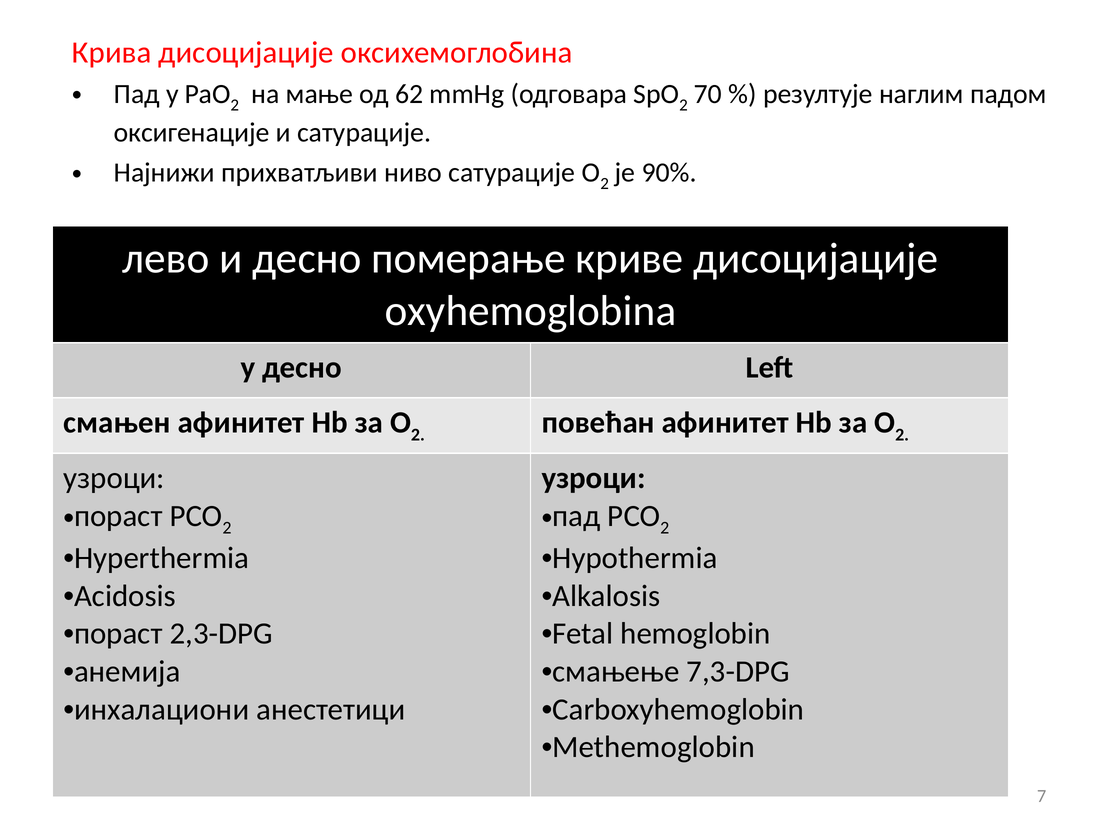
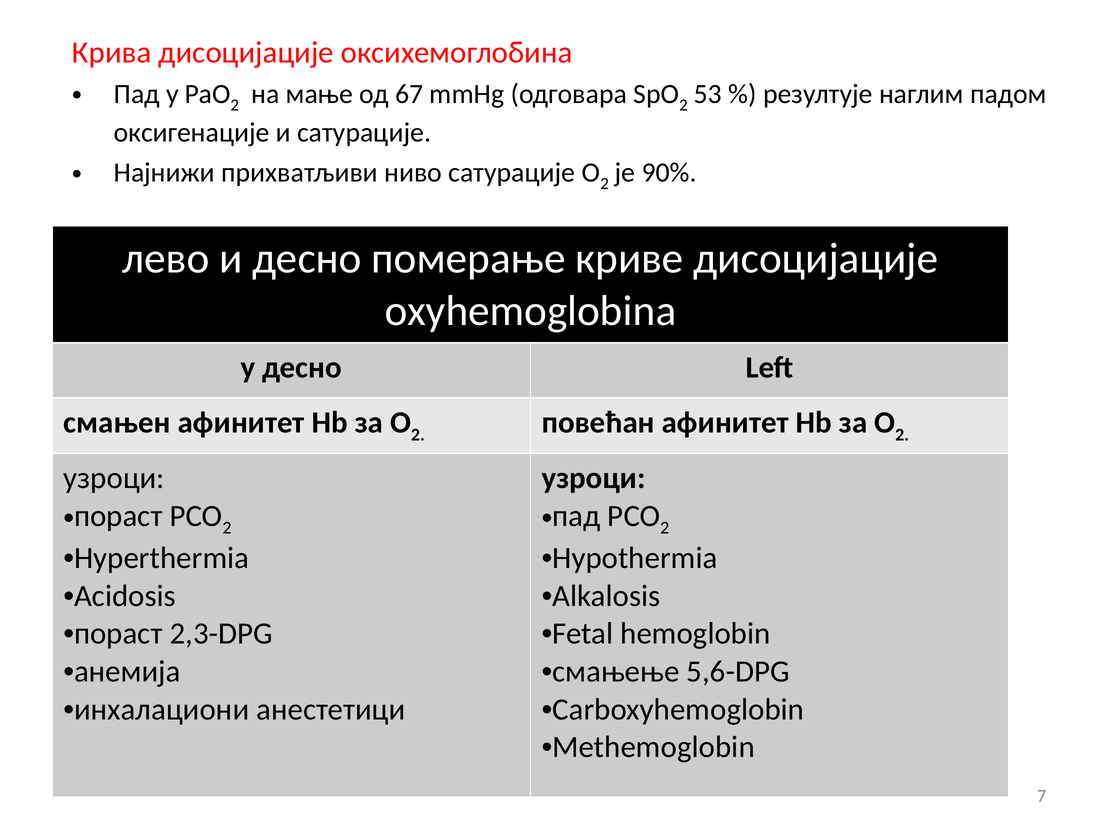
62: 62 -> 67 (409, 94)
70: 70 -> 53 (708, 94)
7,3-DPG: 7,3-DPG -> 5,6-DPG (738, 672)
